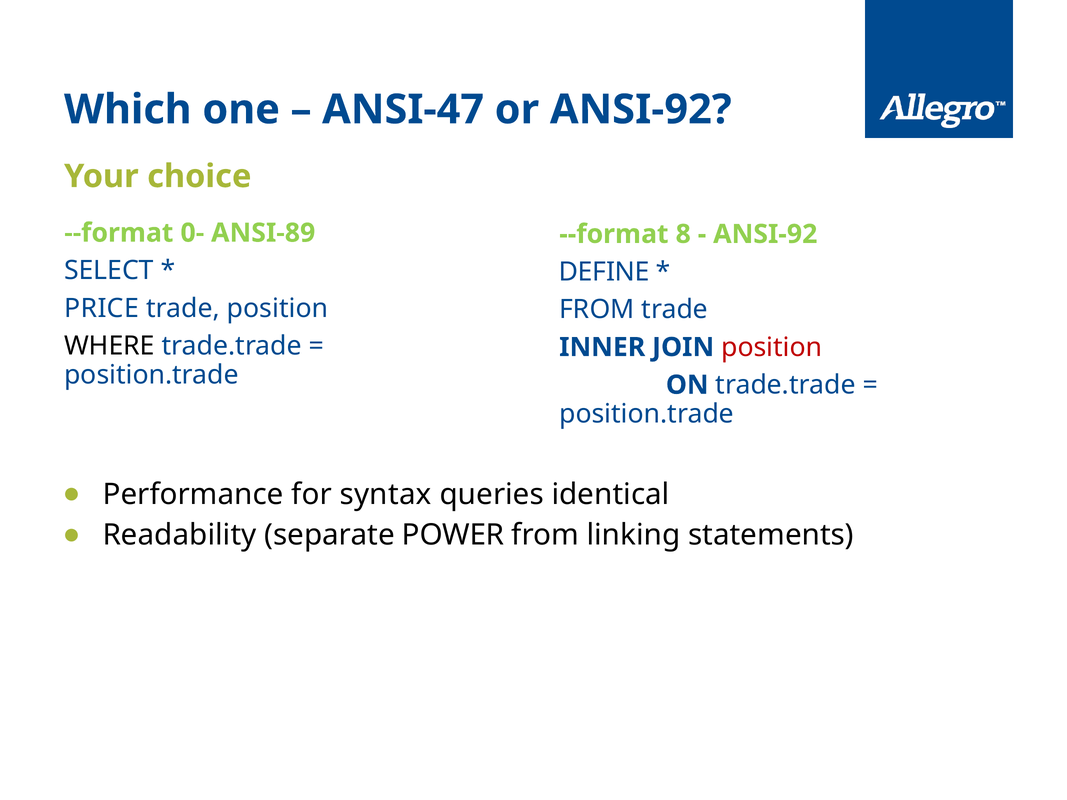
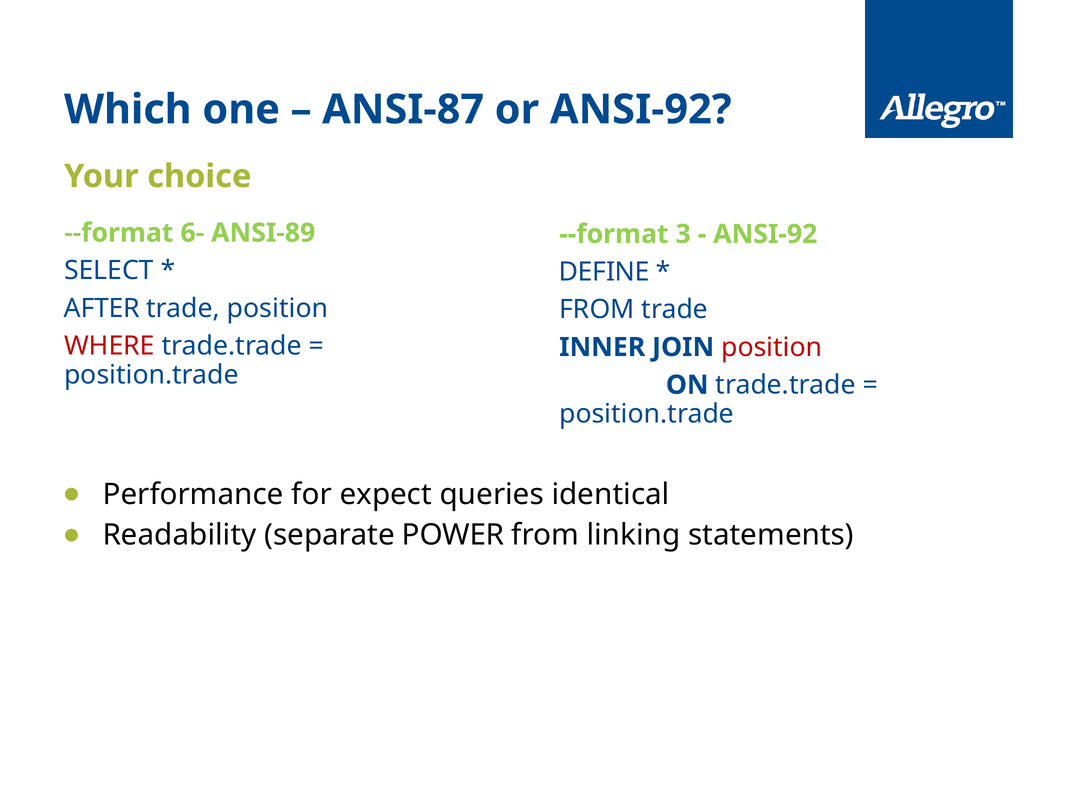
ANSI-47: ANSI-47 -> ANSI-87 (403, 110)
0-: 0- -> 6- (192, 233)
8: 8 -> 3 (683, 234)
PRICE: PRICE -> AFTER (102, 308)
WHERE colour: black -> red (109, 346)
syntax: syntax -> expect (386, 494)
